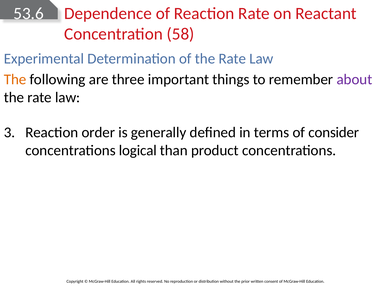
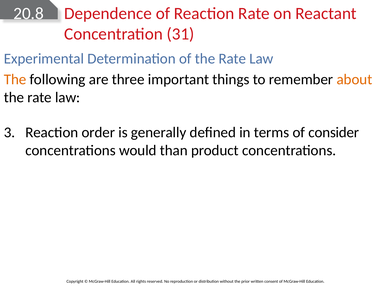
53.6: 53.6 -> 20.8 (29, 13)
58: 58 -> 31 (181, 34)
about colour: purple -> orange (354, 79)
logical: logical -> would (138, 150)
